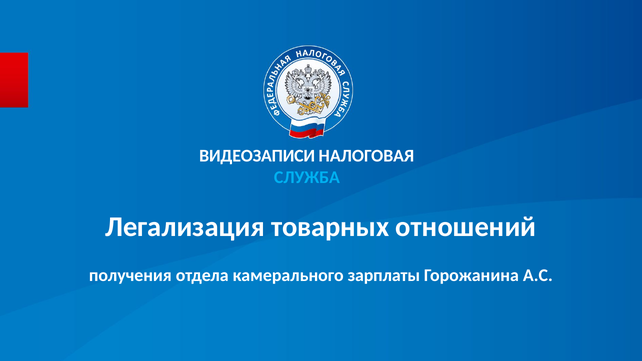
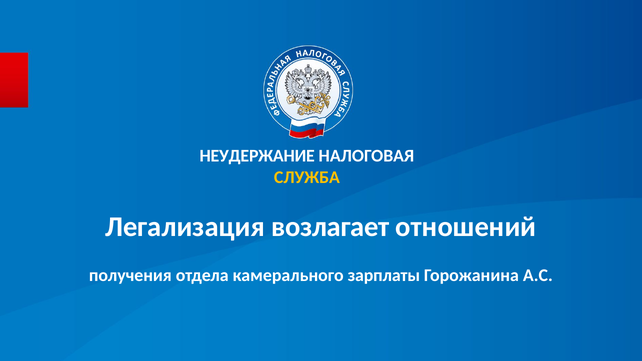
ВИДЕОЗАПИСИ: ВИДЕОЗАПИСИ -> НЕУДЕРЖАНИЕ (257, 156)
СЛУЖБА colour: light blue -> yellow (307, 177)
товарных: товарных -> возлагает (330, 227)
